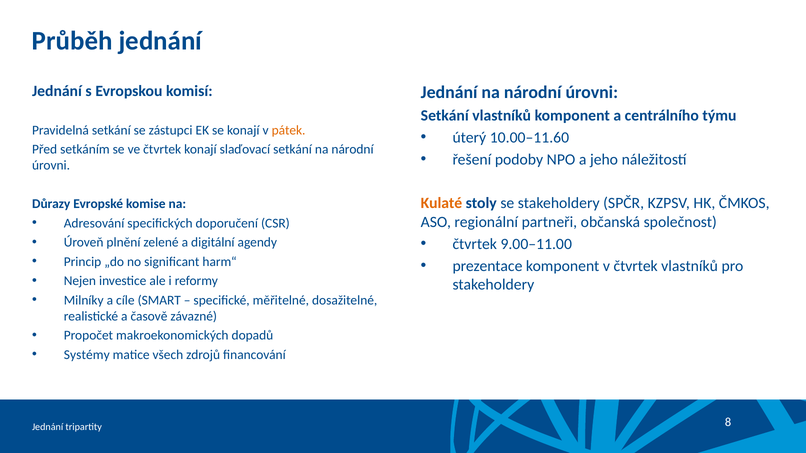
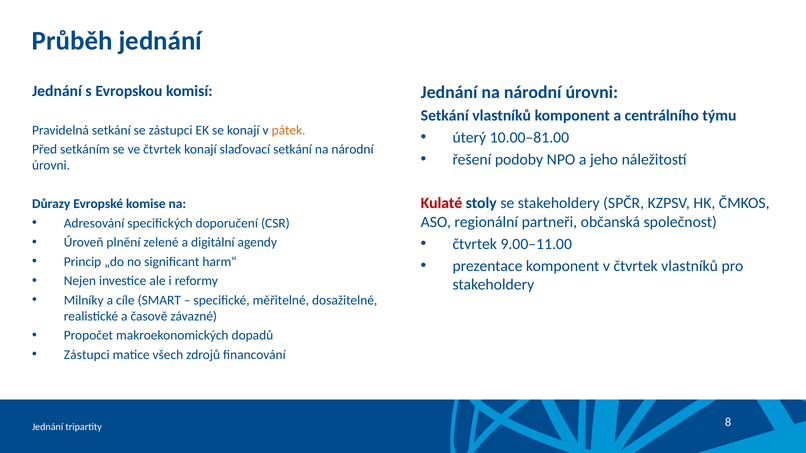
10.00–11.60: 10.00–11.60 -> 10.00–81.00 (529, 138)
Kulaté colour: orange -> red (441, 203)
Systémy: Systémy -> Zástupci (87, 355)
